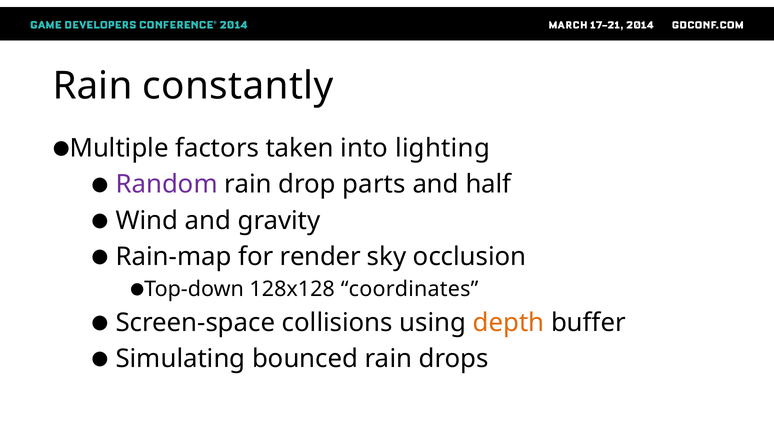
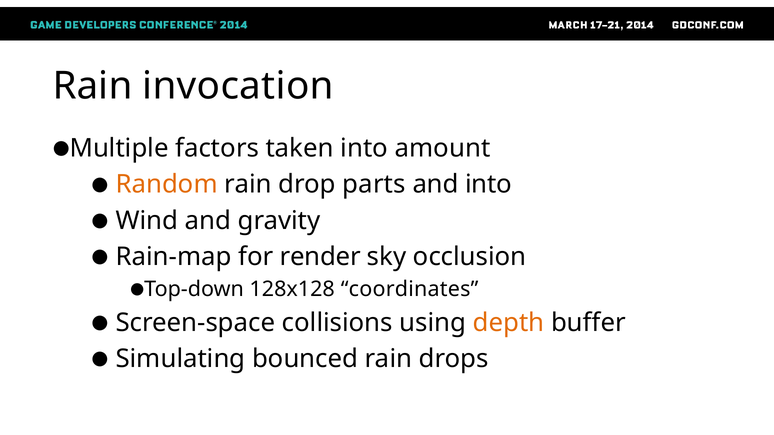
constantly: constantly -> invocation (238, 86)
lighting: lighting -> amount (443, 148)
Random colour: purple -> orange (167, 185)
and half: half -> into (488, 185)
